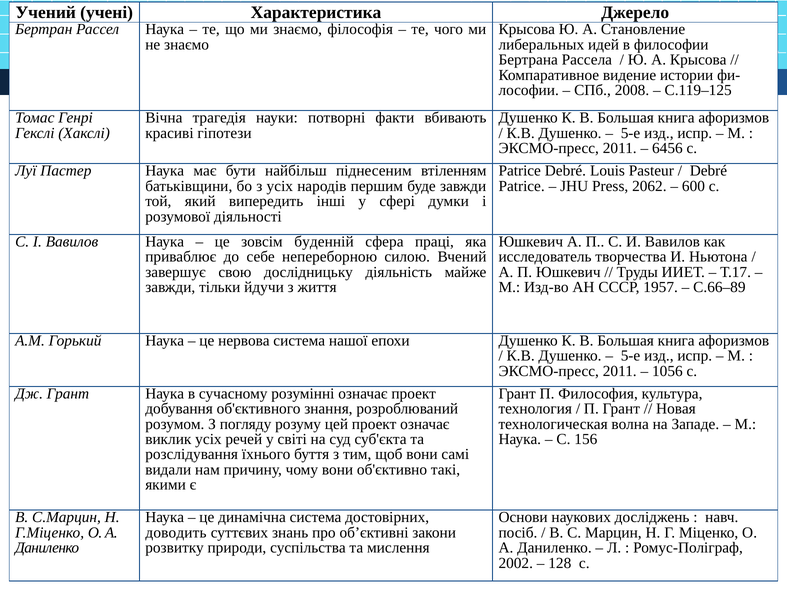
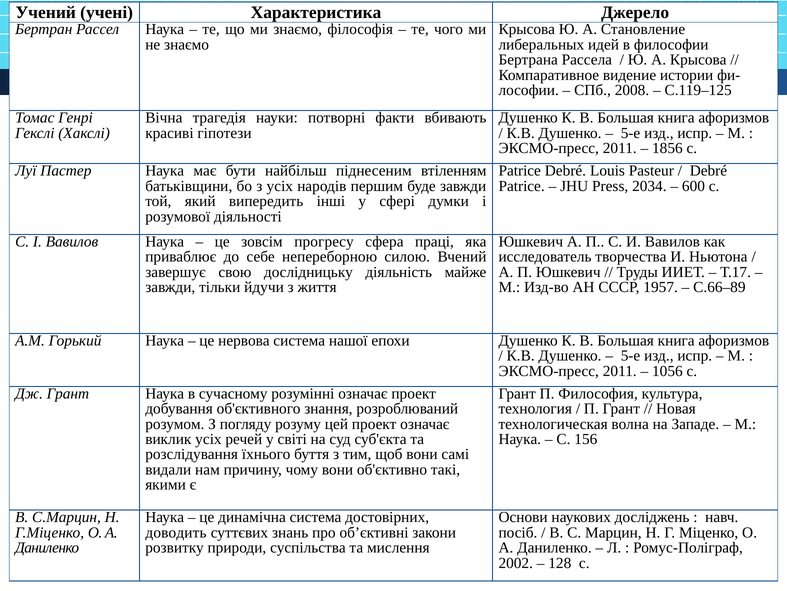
6456: 6456 -> 1856 (667, 148)
2062: 2062 -> 2034 (649, 186)
буденній: буденній -> прогресу (324, 241)
